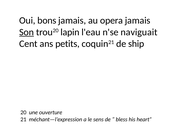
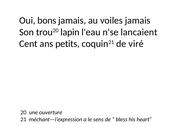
opera: opera -> voiles (111, 20)
Son underline: present -> none (27, 32)
naviguait: naviguait -> lancaient (139, 32)
ship: ship -> viré (136, 44)
